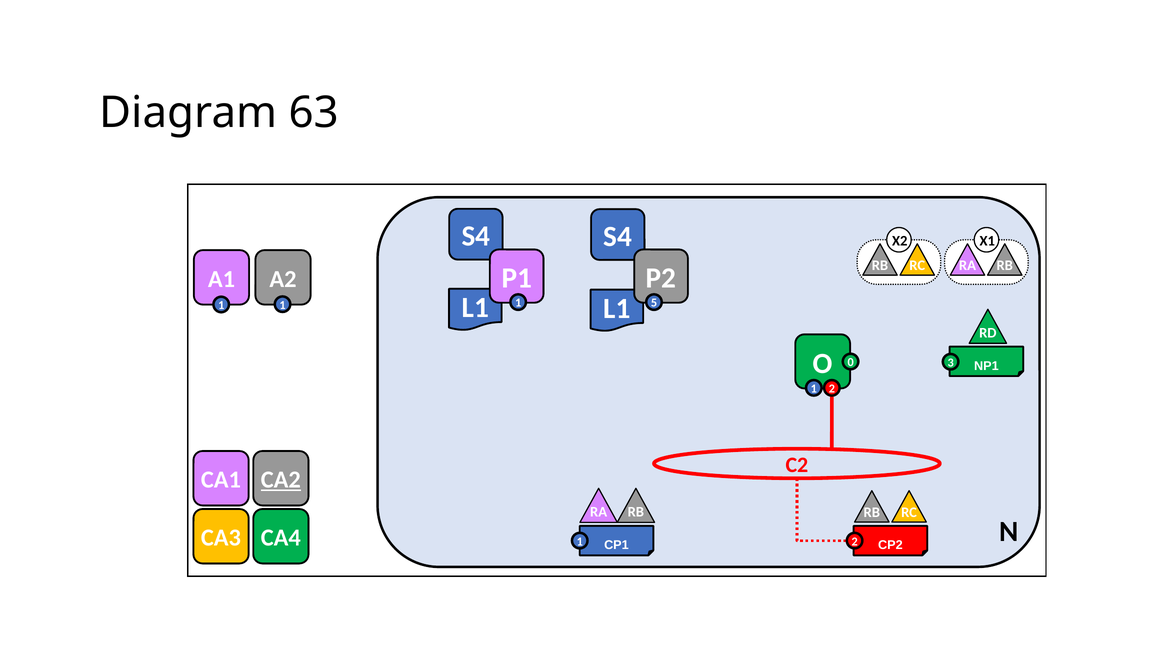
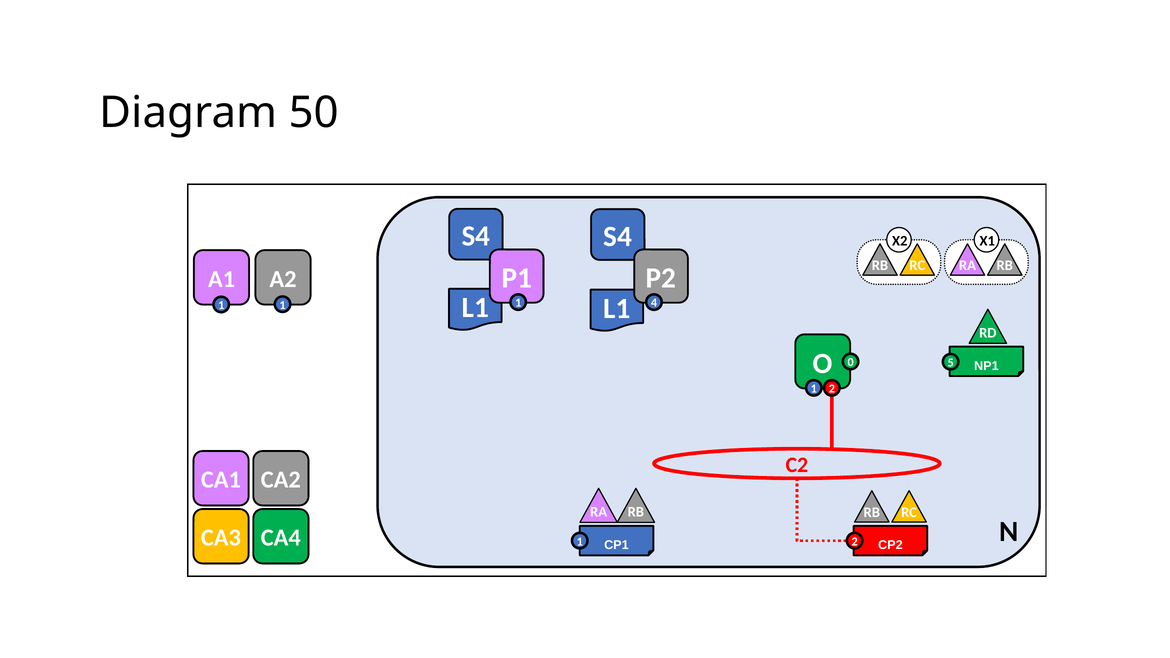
63: 63 -> 50 (314, 113)
5: 5 -> 4 (654, 303)
3: 3 -> 5 (951, 363)
CA2 underline: present -> none (281, 480)
